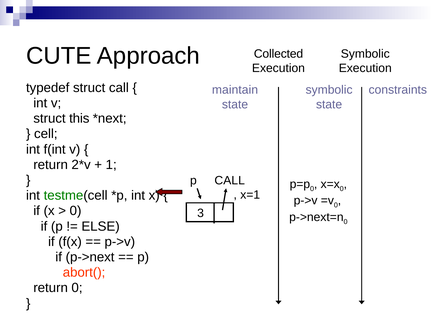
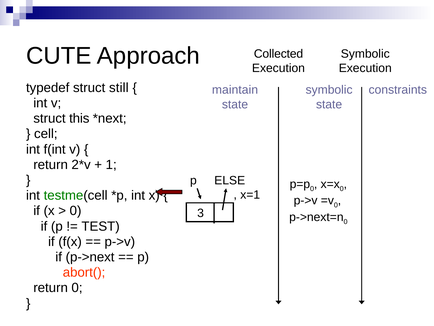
struct call: call -> still (119, 88)
CALL: CALL -> ELSE (230, 180)
ELSE: ELSE -> TEST (101, 226)
